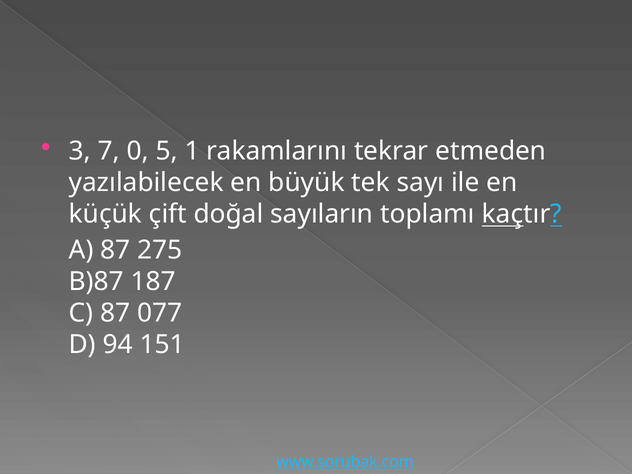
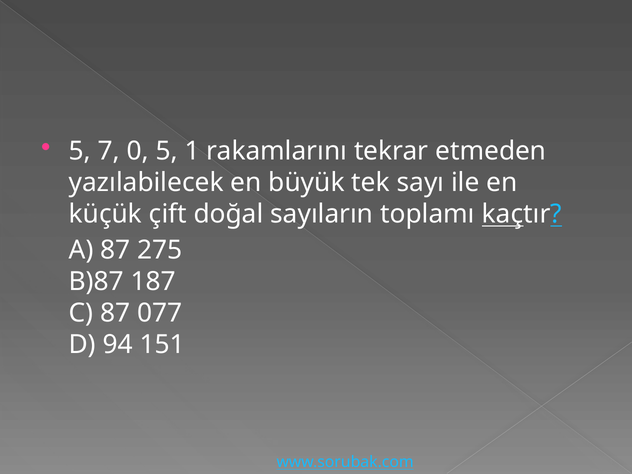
3: 3 -> 5 (80, 151)
